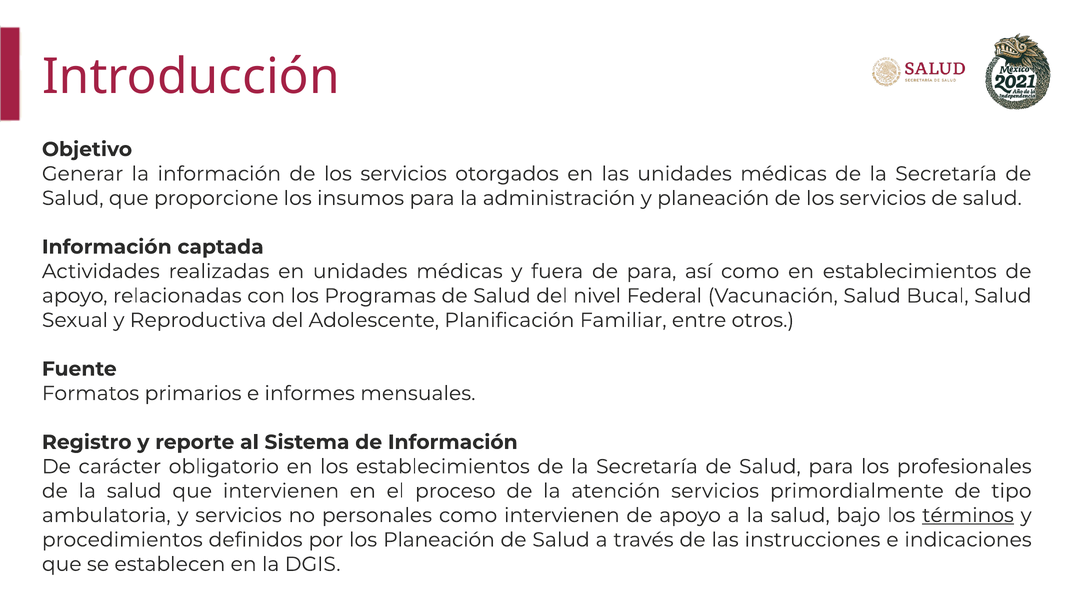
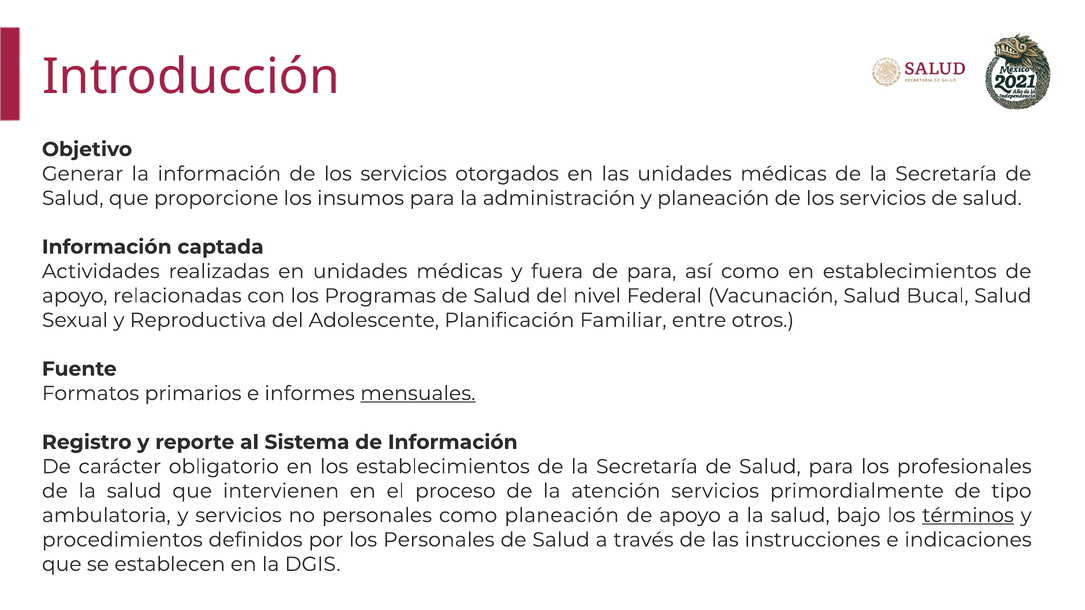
mensuales underline: none -> present (418, 394)
como intervienen: intervienen -> planeación (562, 516)
los Planeación: Planeación -> Personales (439, 540)
